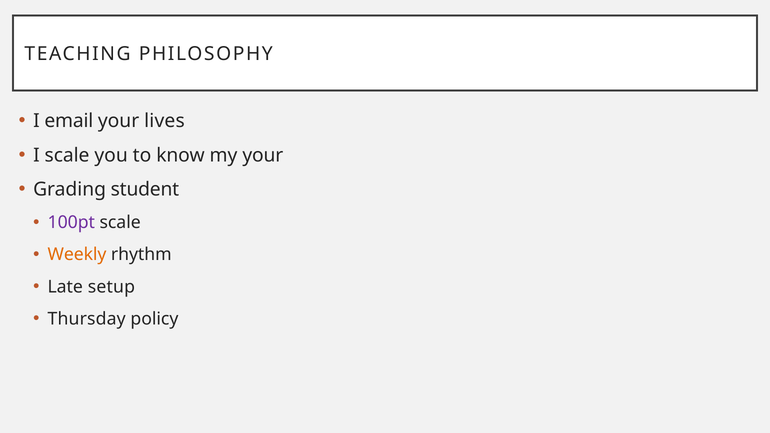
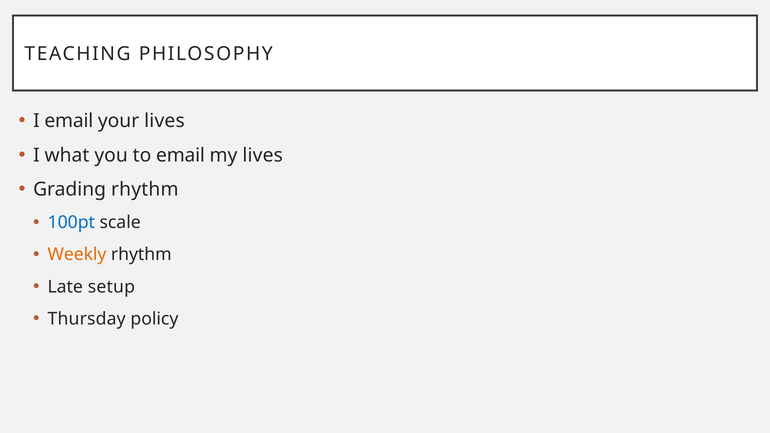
I scale: scale -> what (67, 155)
to know: know -> email (181, 155)
my your: your -> lives (263, 155)
Grading student: student -> rhythm (145, 190)
100pt colour: purple -> blue (71, 223)
